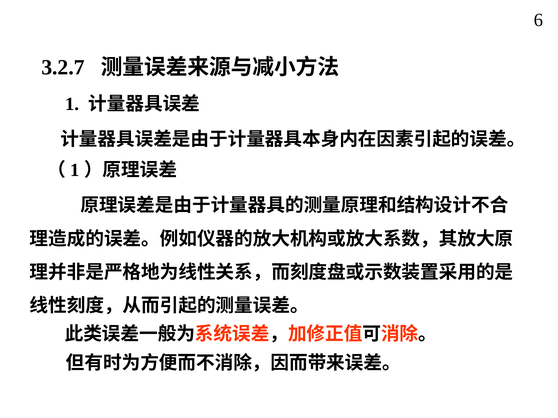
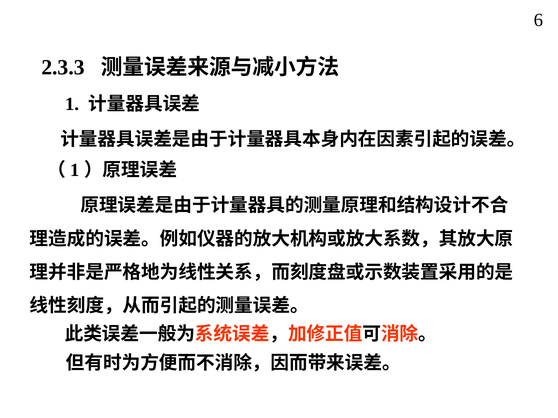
3.2.7: 3.2.7 -> 2.3.3 (63, 67)
